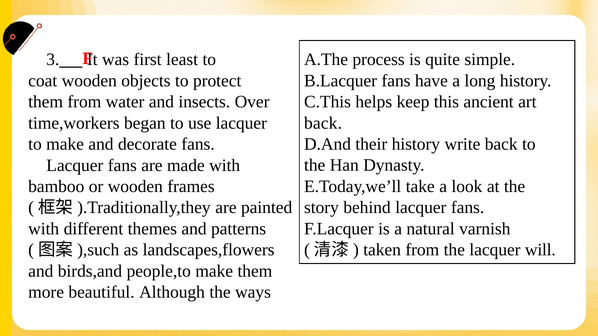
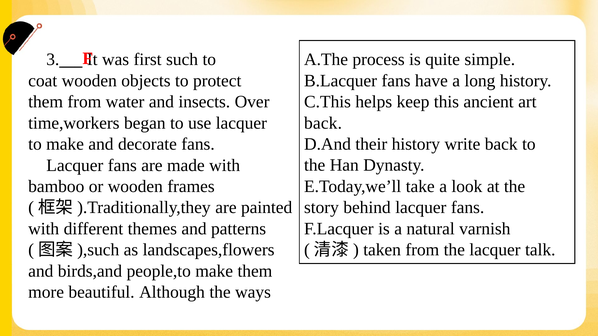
least: least -> such (182, 60)
will: will -> talk (540, 250)
